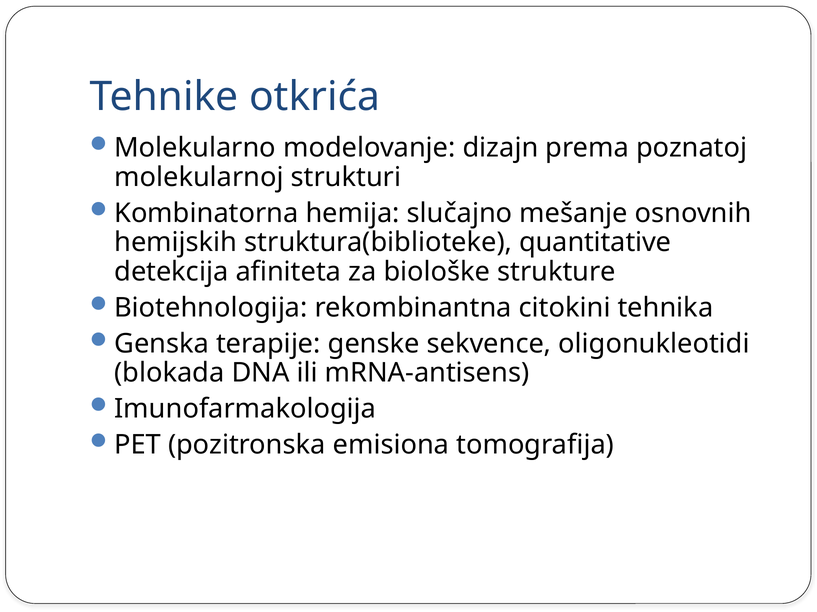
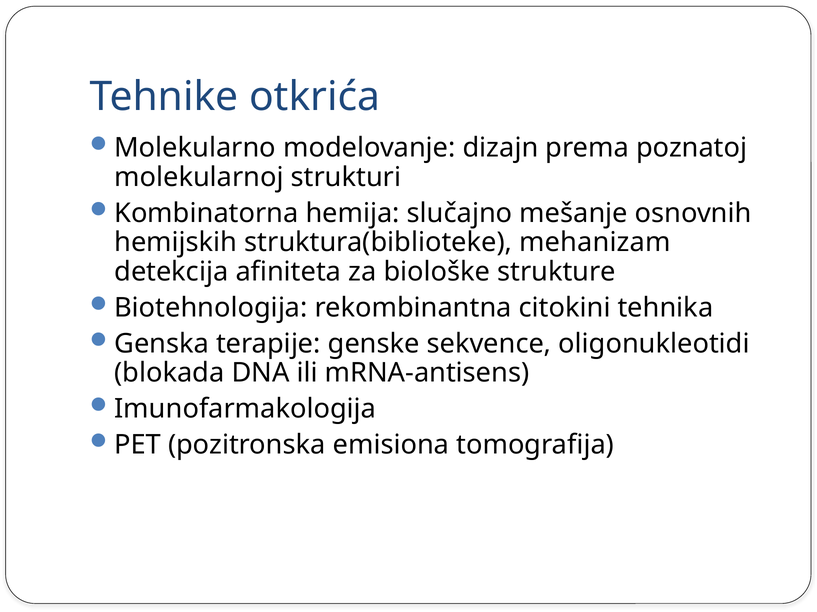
quantitative: quantitative -> mehanizam (595, 243)
